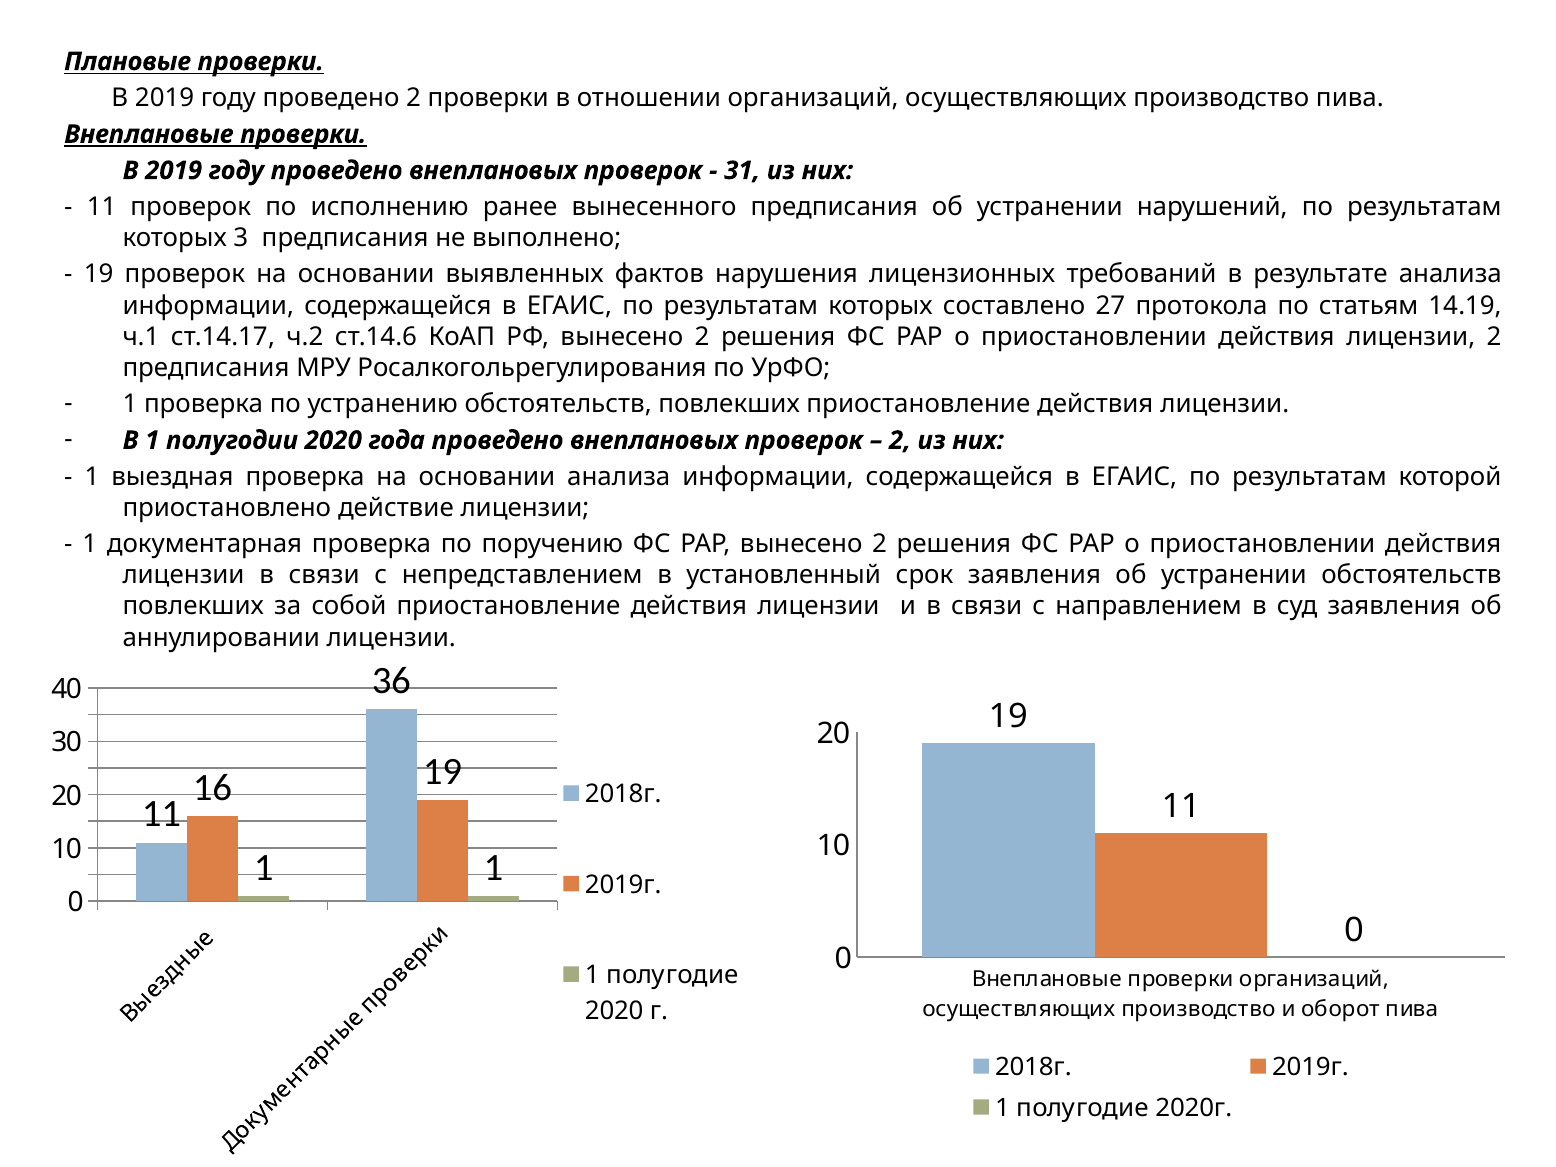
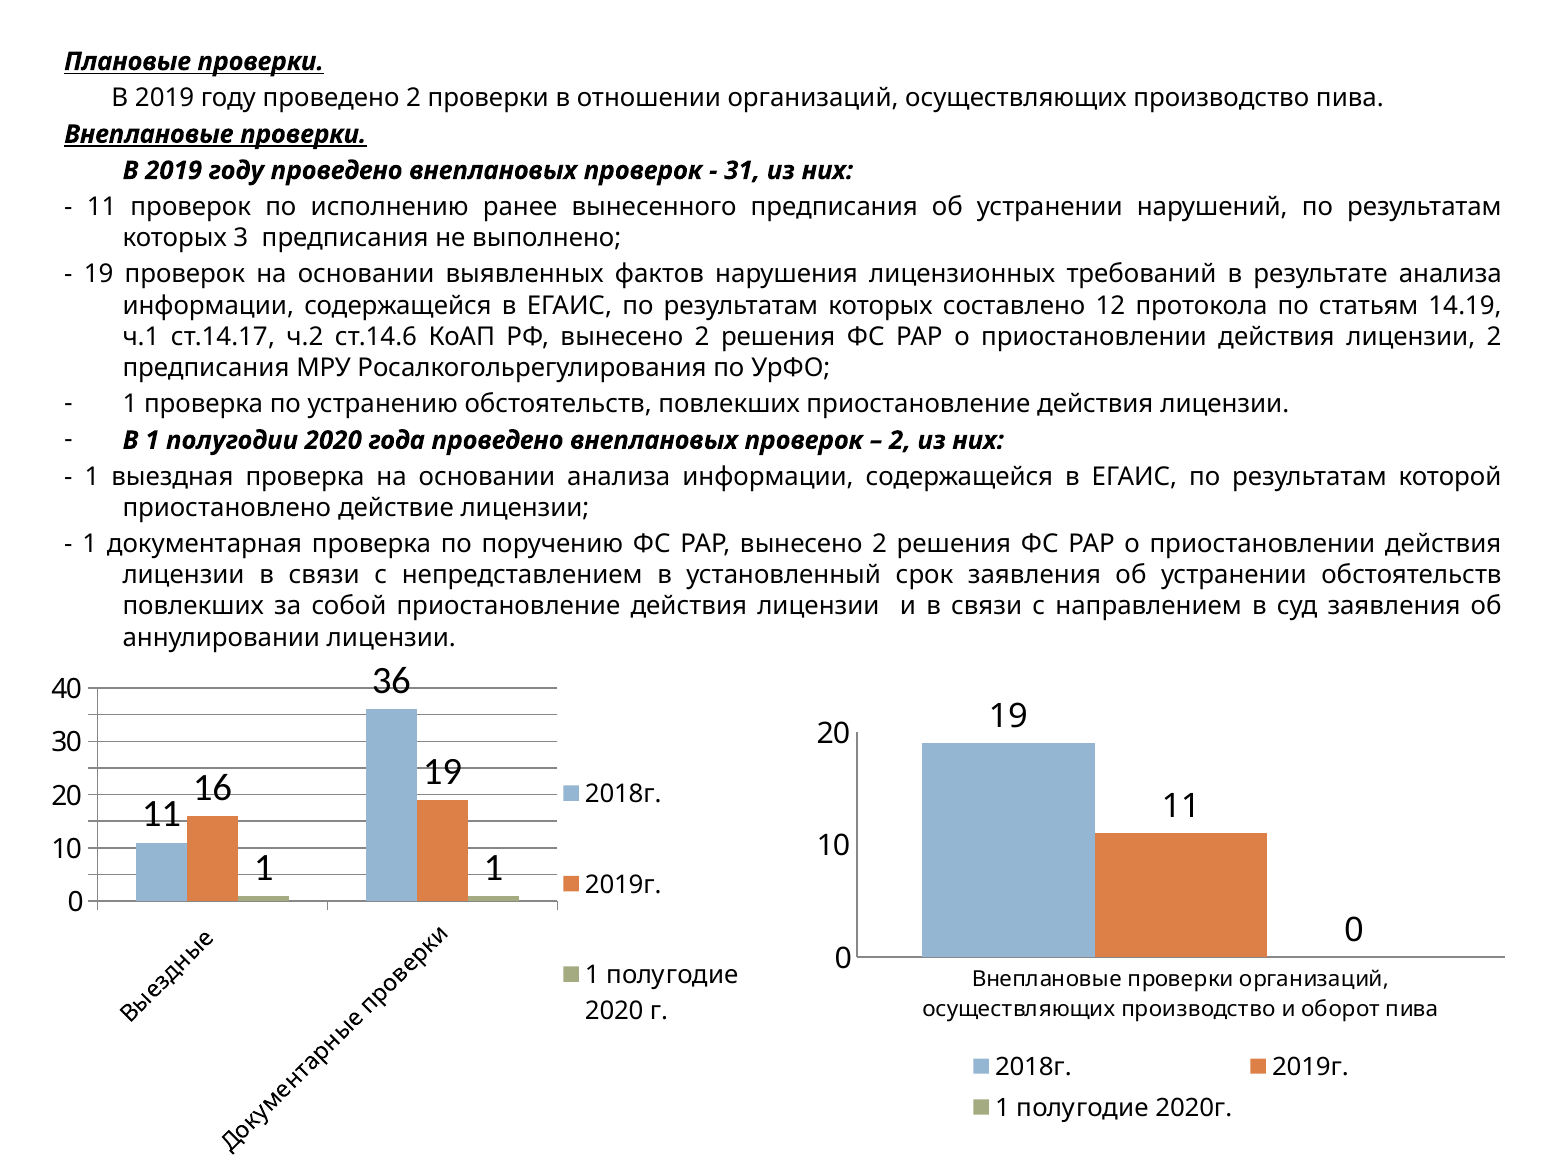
27: 27 -> 12 (1110, 305)
